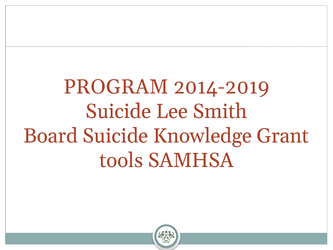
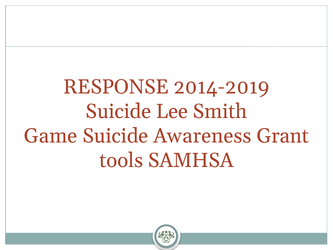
PROGRAM: PROGRAM -> RESPONSE (116, 87)
Board: Board -> Game (51, 136)
Knowledge: Knowledge -> Awareness (202, 136)
